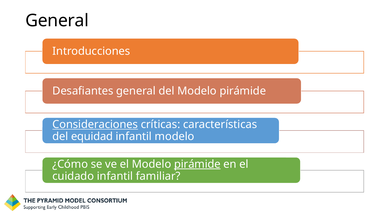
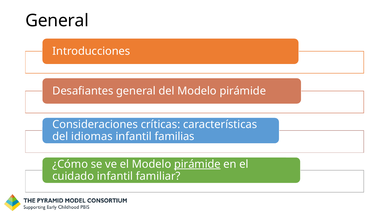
Consideraciones underline: present -> none (95, 124)
equidad: equidad -> idiomas (92, 136)
infantil modelo: modelo -> familias (175, 136)
